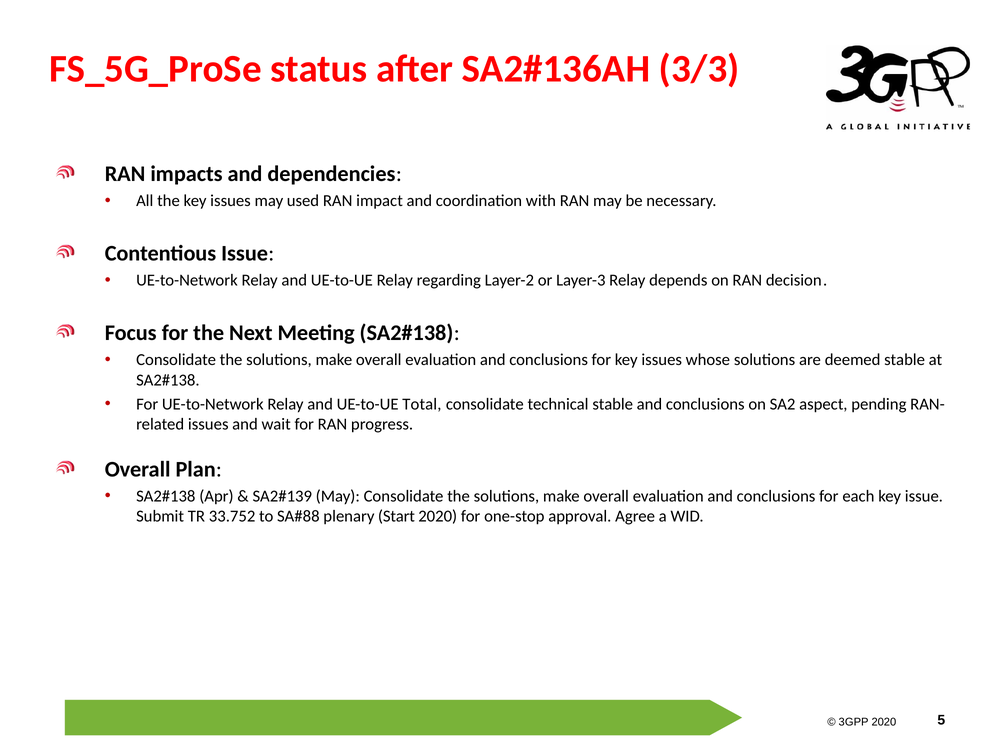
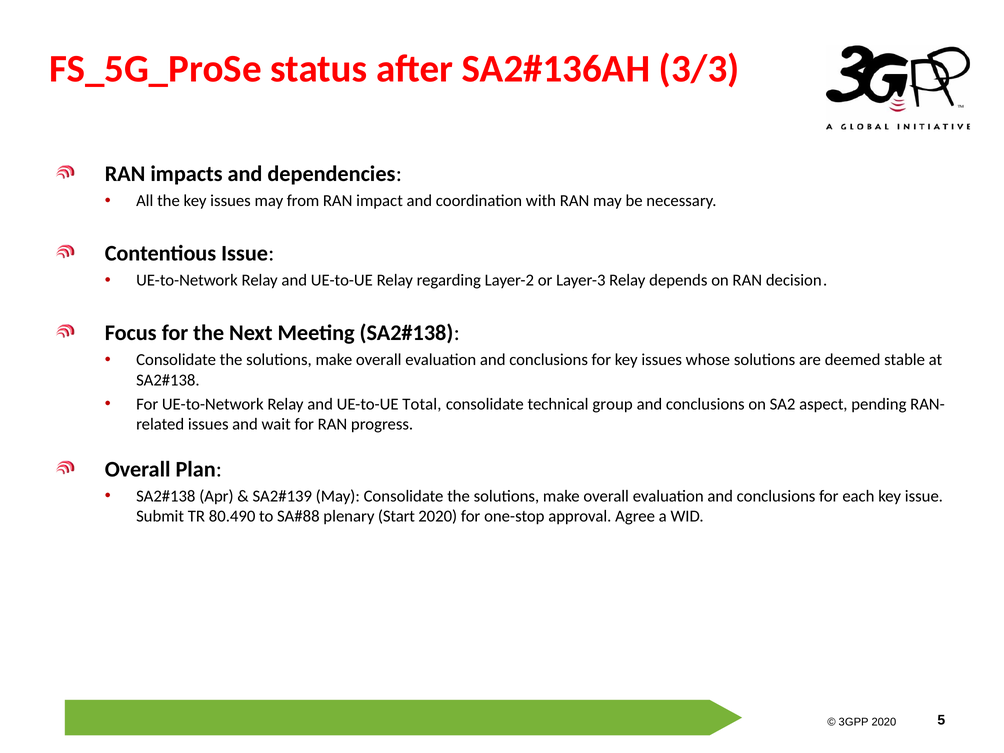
used: used -> from (303, 201)
technical stable: stable -> group (613, 404)
33.752: 33.752 -> 80.490 (232, 516)
